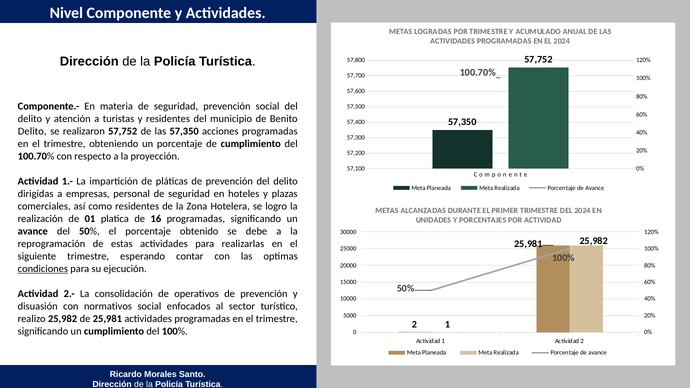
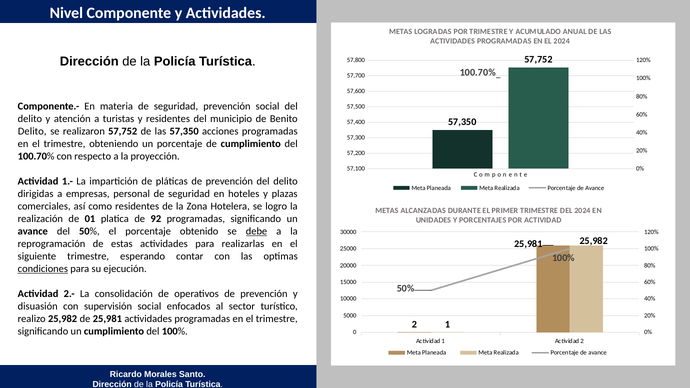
16: 16 -> 92 (156, 219)
debe underline: none -> present (256, 231)
normativos: normativos -> supervisión (108, 307)
